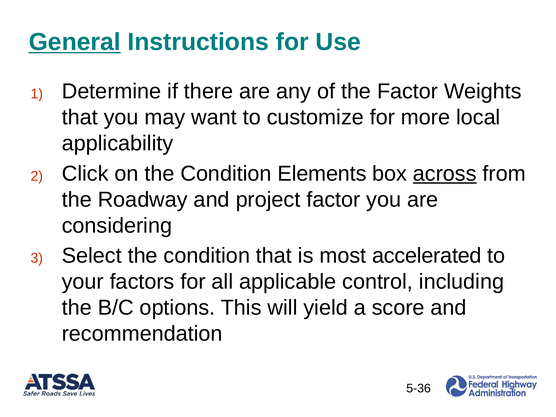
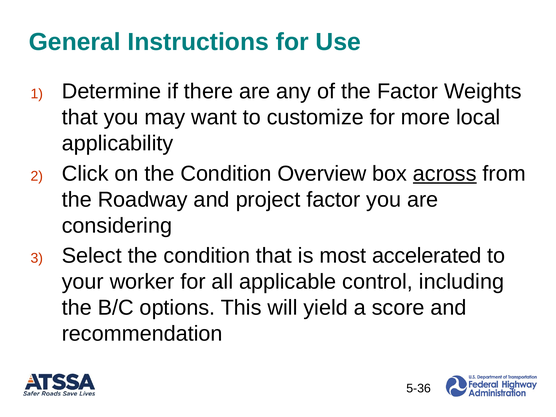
General underline: present -> none (75, 42)
Elements: Elements -> Overview (322, 174)
factors: factors -> worker (142, 282)
